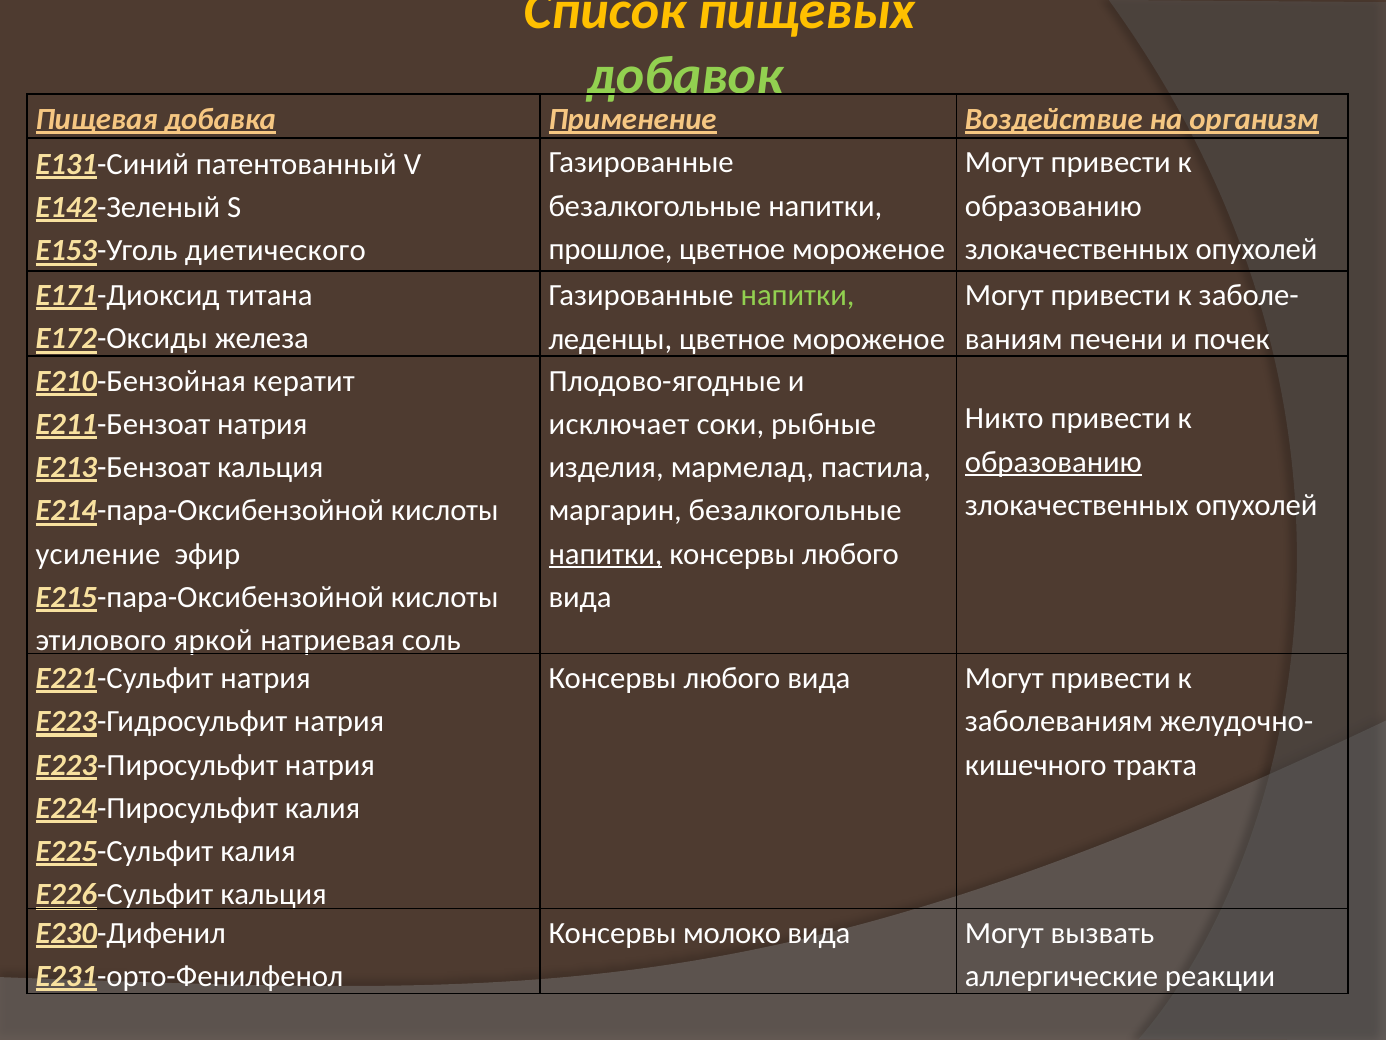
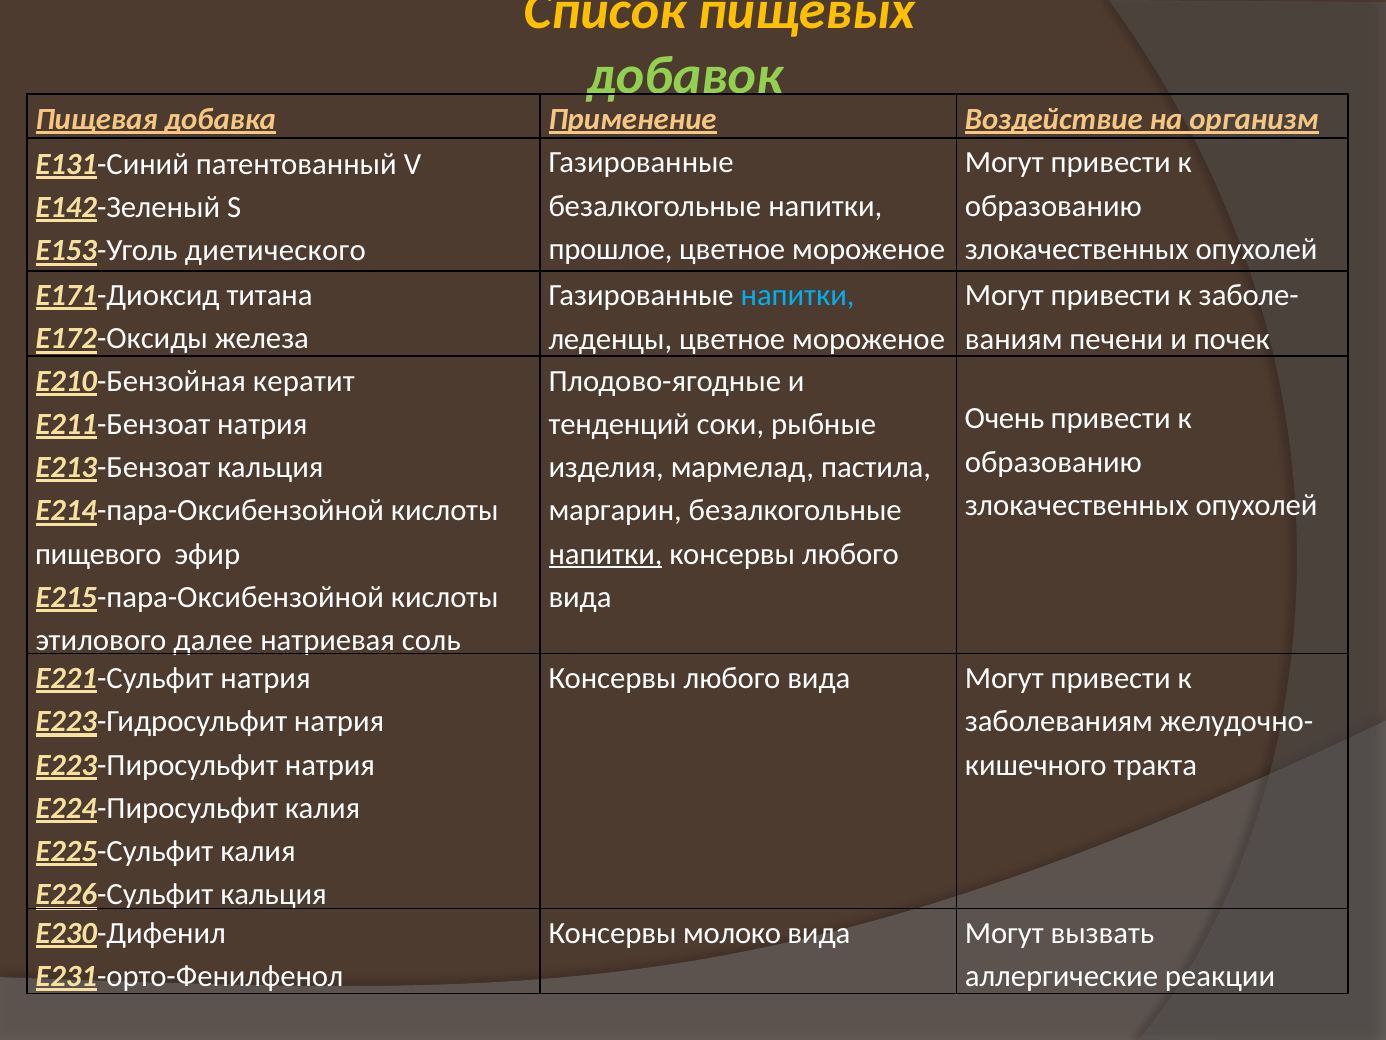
напитки colour: light green -> light blue (798, 295)
Никто: Никто -> Очень (1005, 418)
исключает: исключает -> тенденций (619, 424)
образованию underline: present -> none (1053, 462)
усиление: усиление -> пищевого (98, 554)
яркой: яркой -> далее (213, 640)
